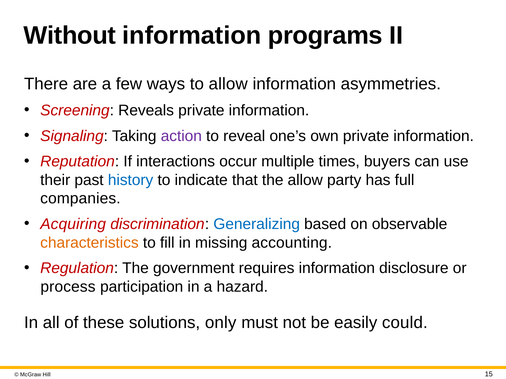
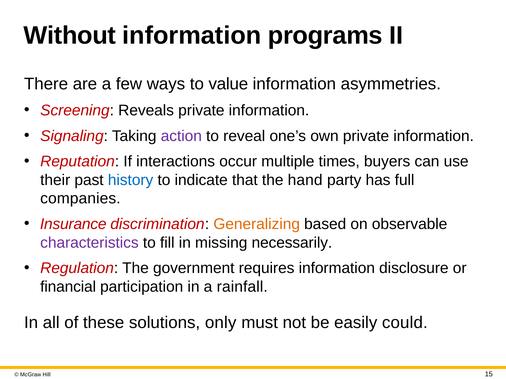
to allow: allow -> value (228, 84)
the allow: allow -> hand (305, 180)
Acquiring: Acquiring -> Insurance (73, 224)
Generalizing colour: blue -> orange (257, 224)
characteristics colour: orange -> purple (89, 243)
accounting: accounting -> necessarily (292, 243)
process: process -> financial (68, 287)
hazard: hazard -> rainfall (242, 287)
